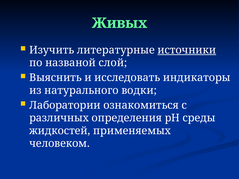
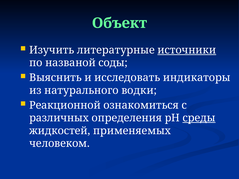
Живых: Живых -> Объект (119, 23)
слой: слой -> соды (113, 63)
Лаборатории: Лаборатории -> Реакционной (65, 105)
среды underline: none -> present (199, 118)
